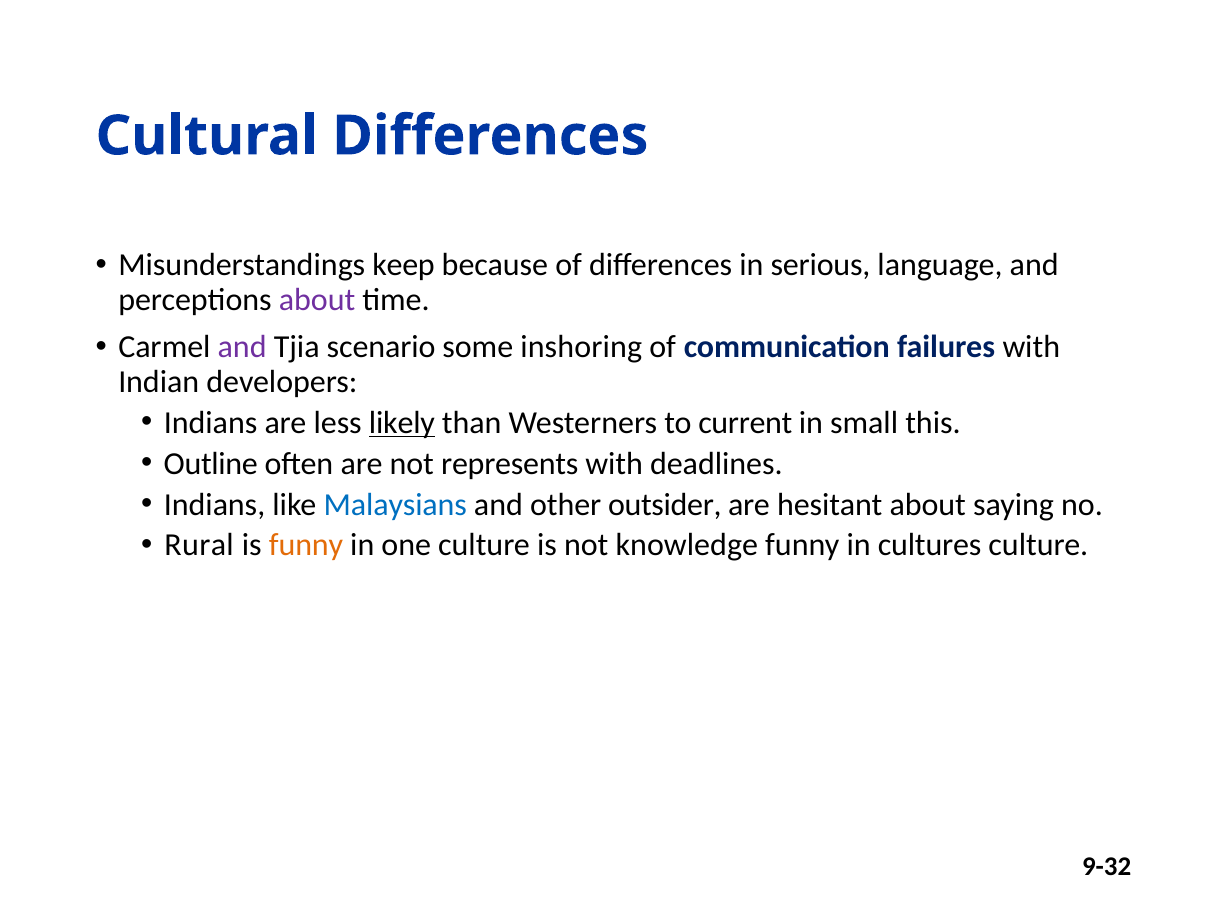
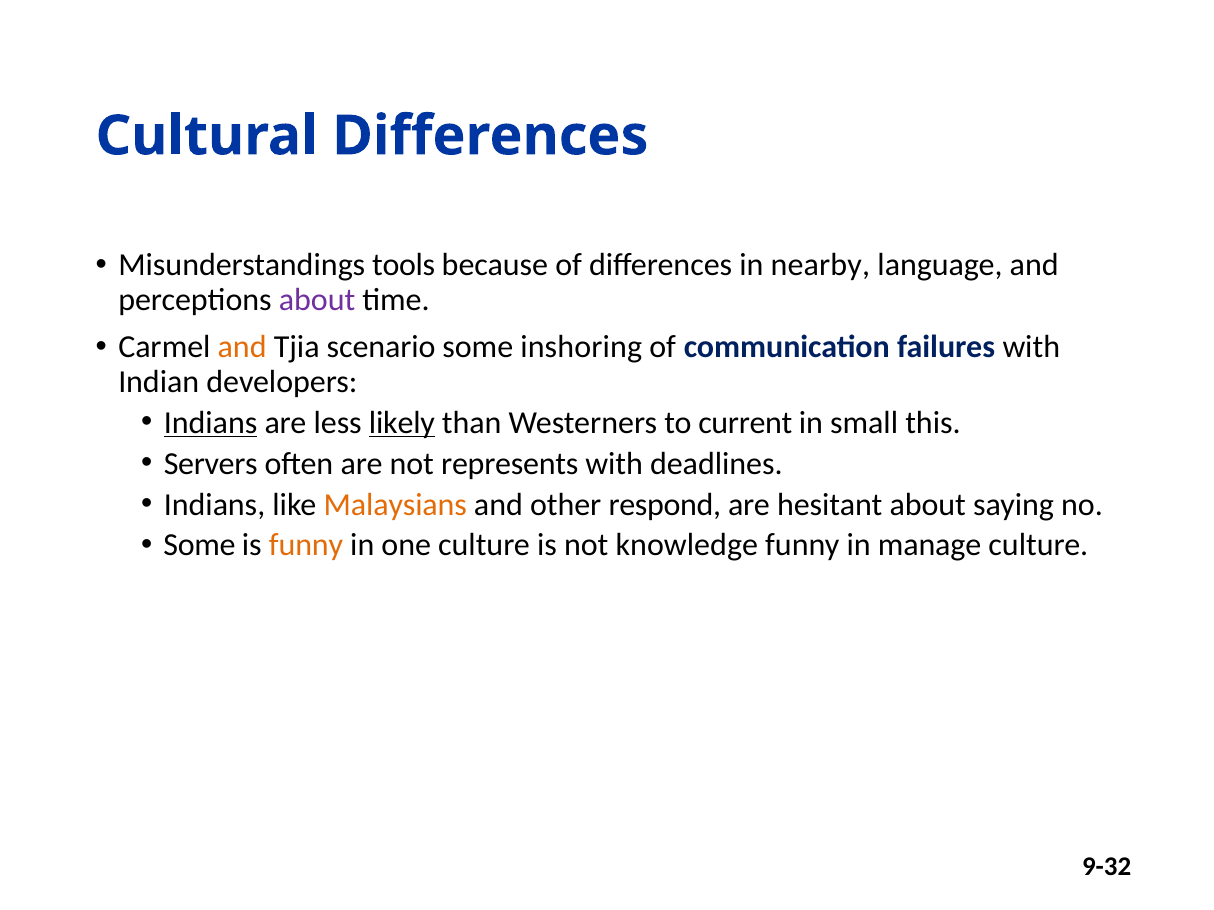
keep: keep -> tools (404, 266)
serious: serious -> nearby (820, 266)
and colour: purple -> orange (242, 347)
Indians underline: none -> present (211, 423)
Outline: Outline -> Servers (211, 464)
Malaysians colour: blue -> orange (395, 505)
outsider: outsider -> respond (665, 505)
Rural: Rural -> Some (199, 546)
cultures: cultures -> manage (930, 546)
